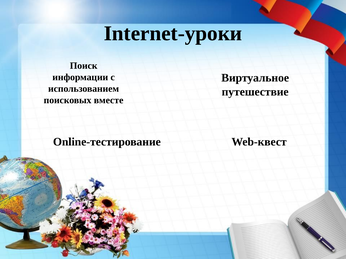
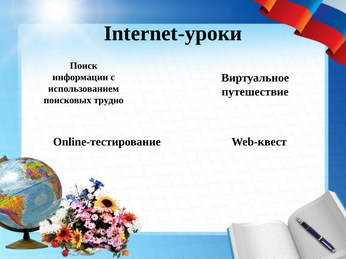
вместе: вместе -> трудно (109, 100)
